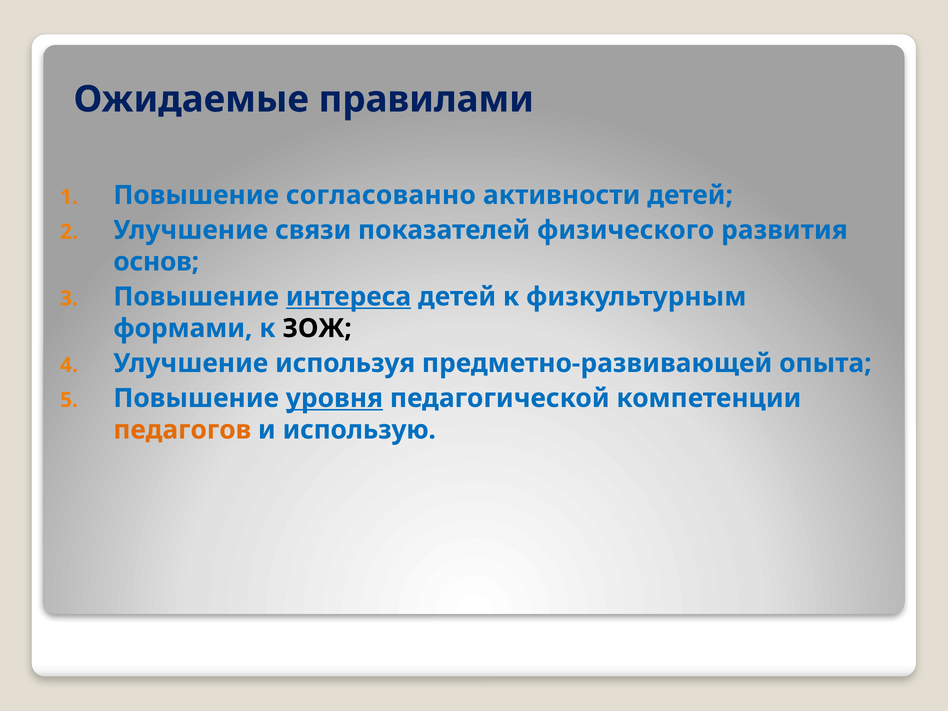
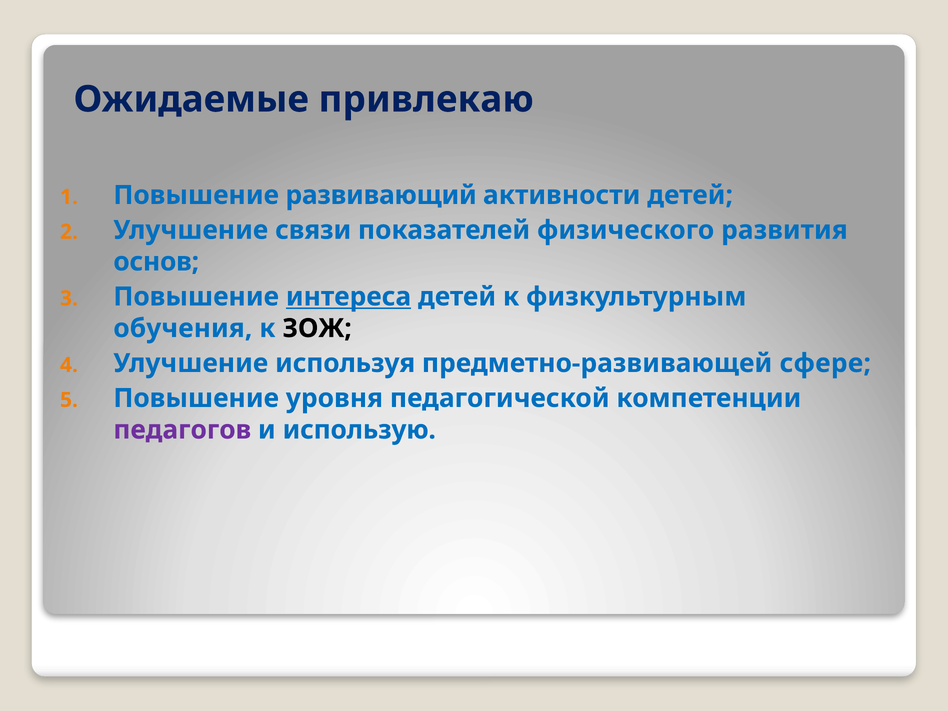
правилами: правилами -> привлекаю (426, 99)
согласованно: согласованно -> развивающий (381, 195)
формами: формами -> обучения (183, 328)
опыта: опыта -> сфере (825, 363)
уровня underline: present -> none (334, 398)
педагогов colour: orange -> purple (182, 430)
